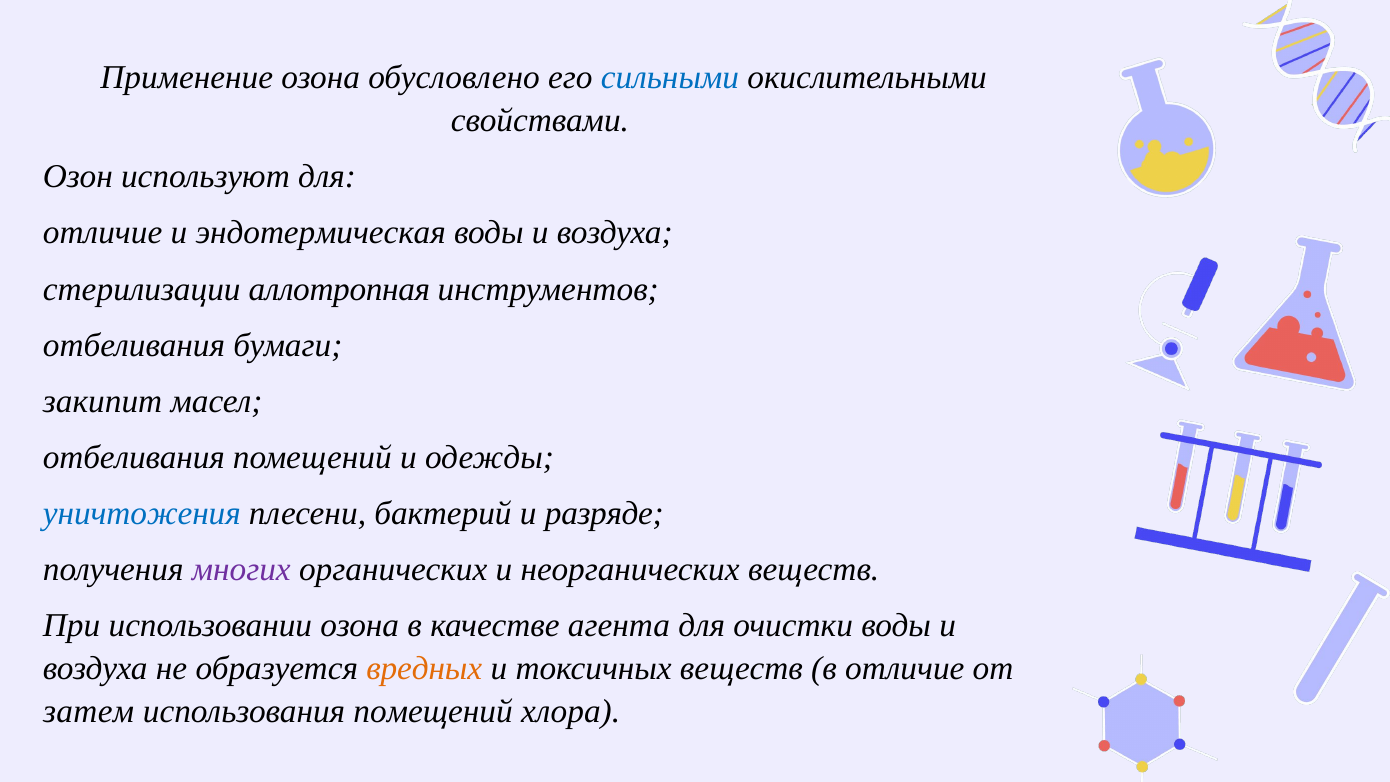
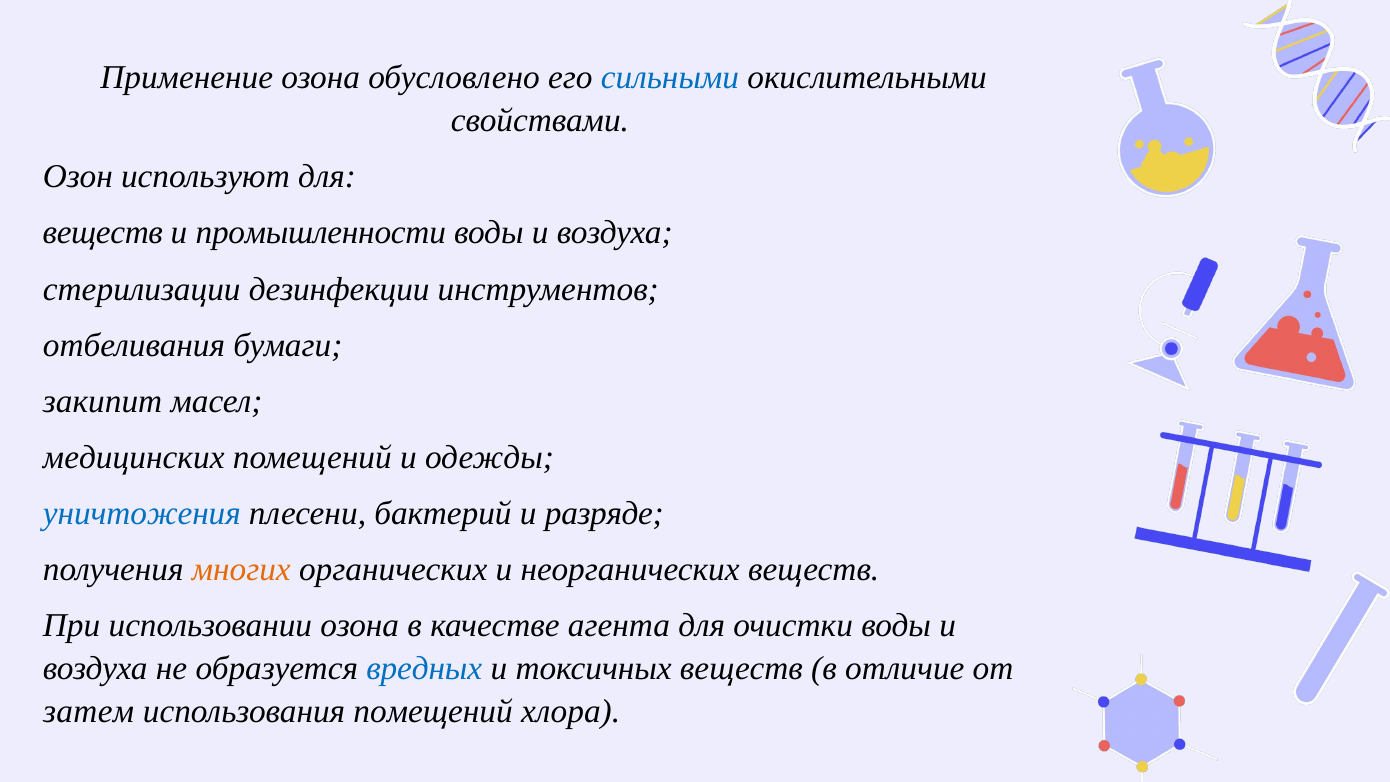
отличие: отличие -> веществ (103, 233)
эндотермическая: эндотермическая -> промышленности (321, 233)
аллотропная: аллотропная -> дезинфекции (339, 289)
отбеливания: отбеливания -> медицинских (134, 457)
многих colour: purple -> orange (241, 570)
вредных colour: orange -> blue (424, 669)
